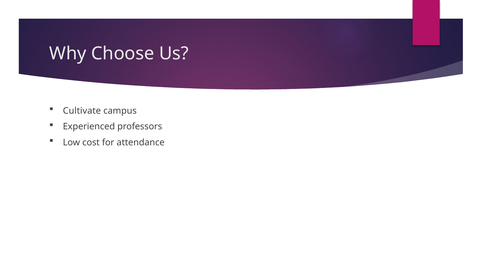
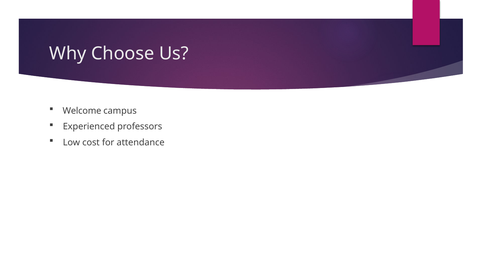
Cultivate: Cultivate -> Welcome (82, 111)
